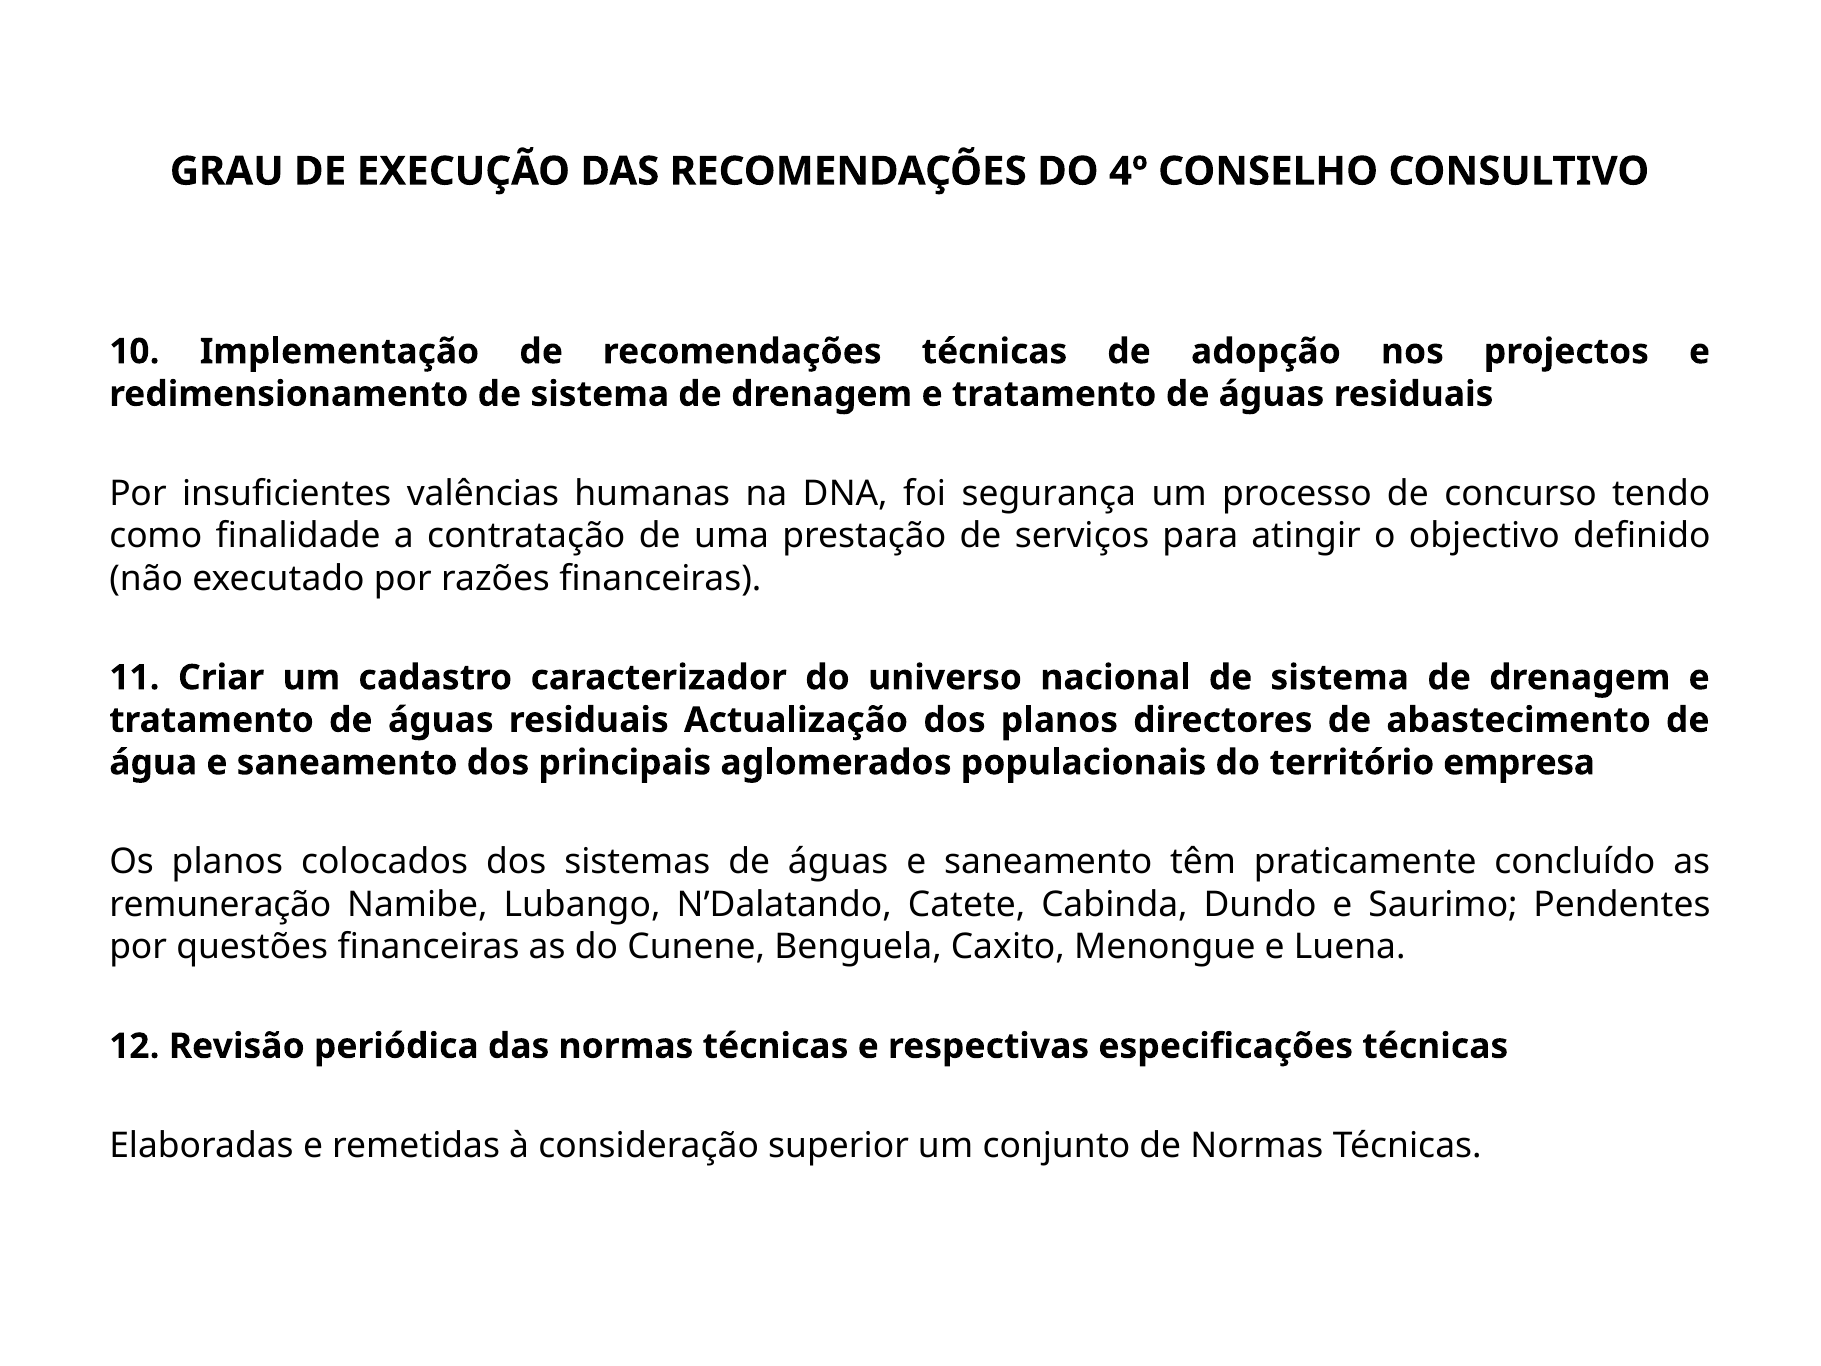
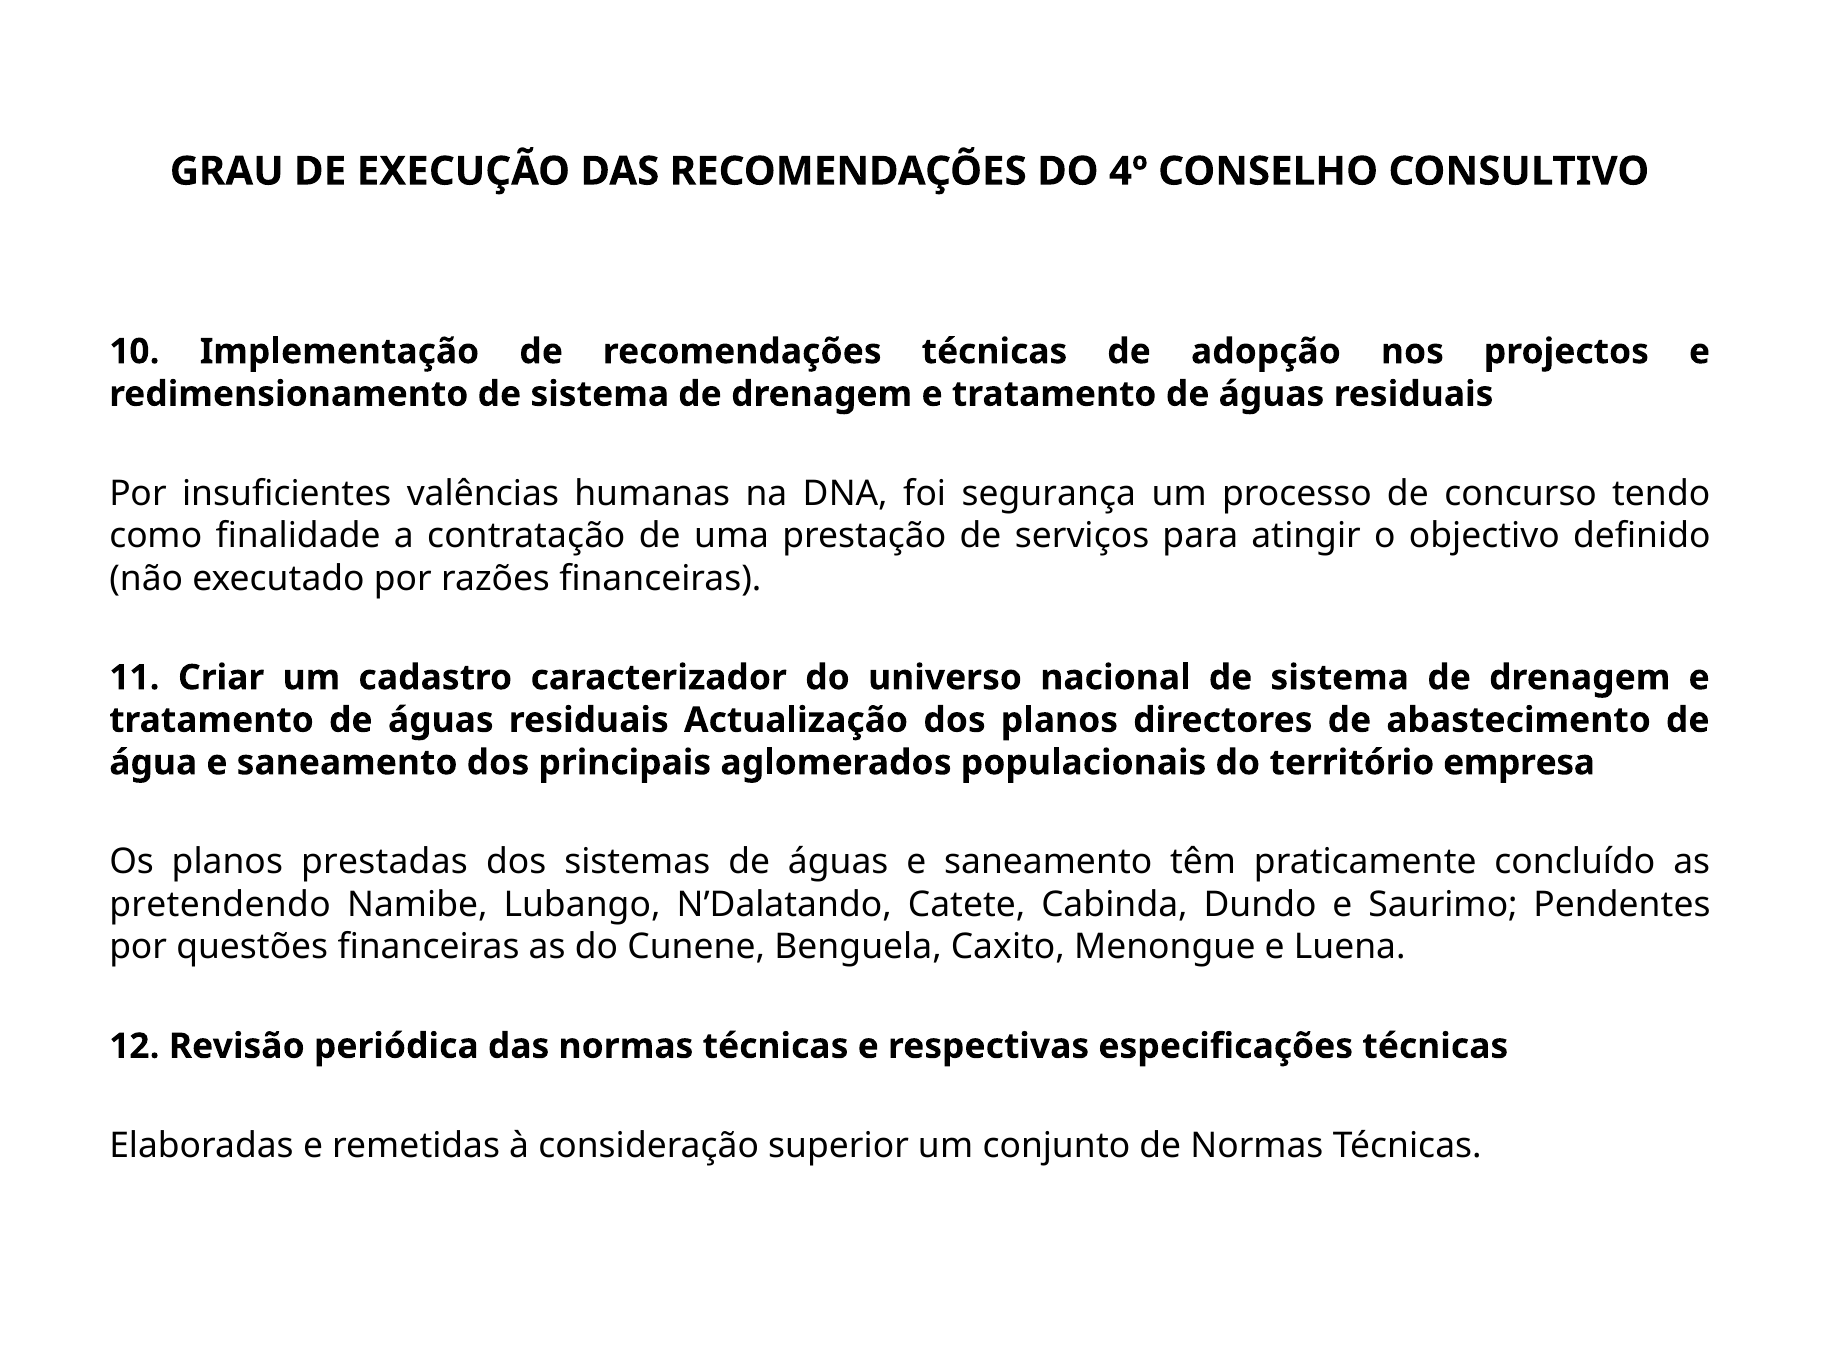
colocados: colocados -> prestadas (384, 862)
remuneração: remuneração -> pretendendo (220, 904)
